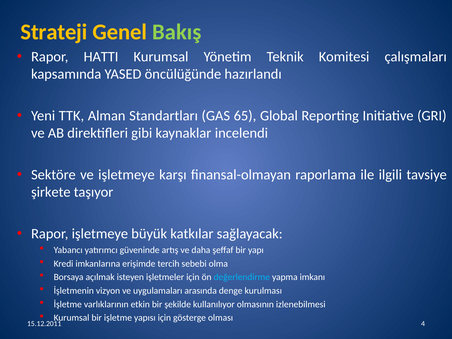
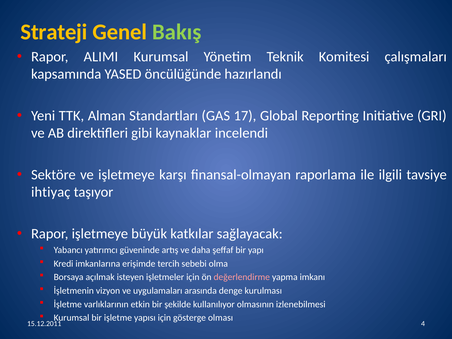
HATTI: HATTI -> ALIMI (101, 57)
65: 65 -> 17 (245, 116)
şirkete: şirkete -> ihtiyaç (51, 192)
değerlendirme colour: light blue -> pink (242, 277)
